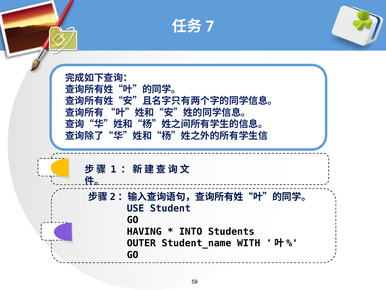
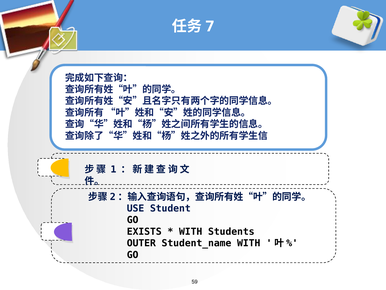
HAVING: HAVING -> EXISTS (144, 231)
INTO: INTO -> WITH (191, 231)
